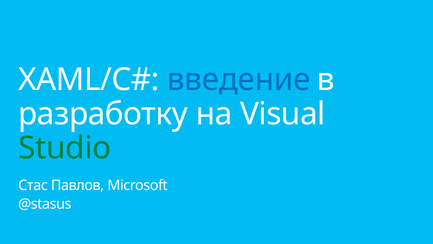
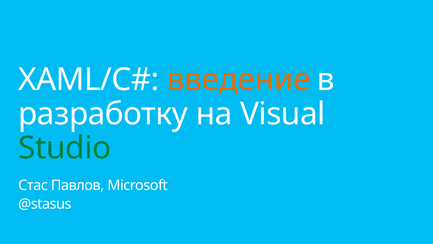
введение colour: blue -> orange (239, 80)
